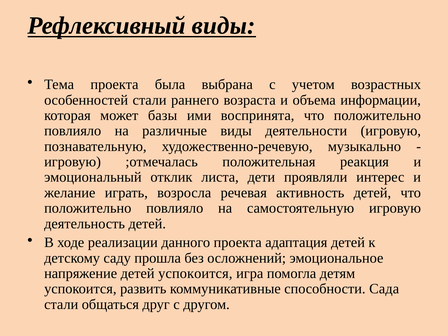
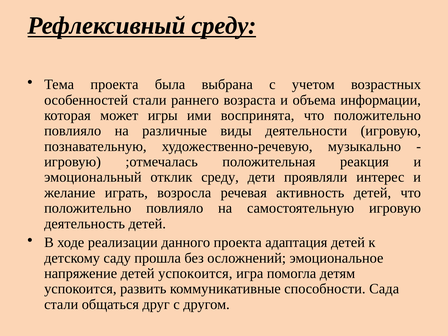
Рефлексивный виды: виды -> среду (224, 26)
базы: базы -> игры (163, 115)
отклик листа: листа -> среду (220, 177)
